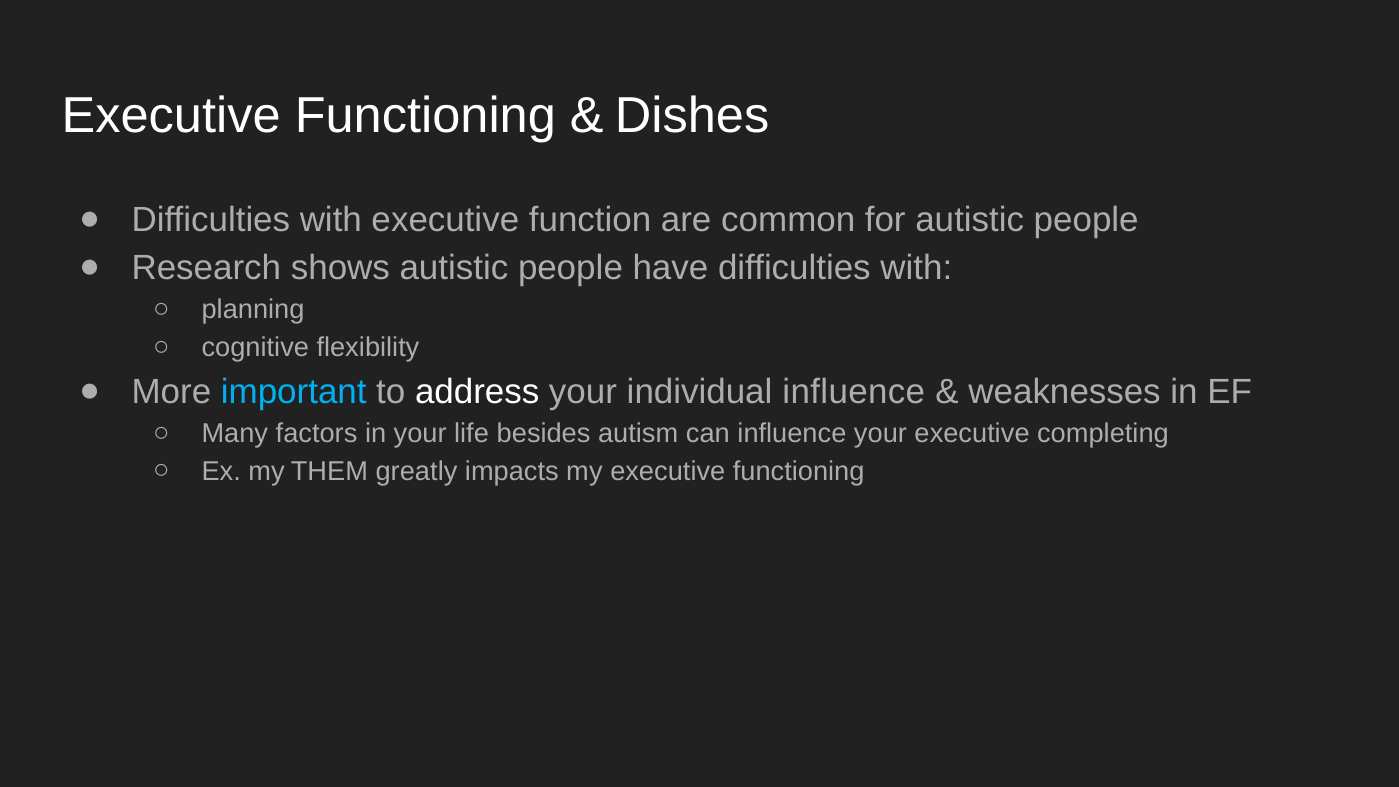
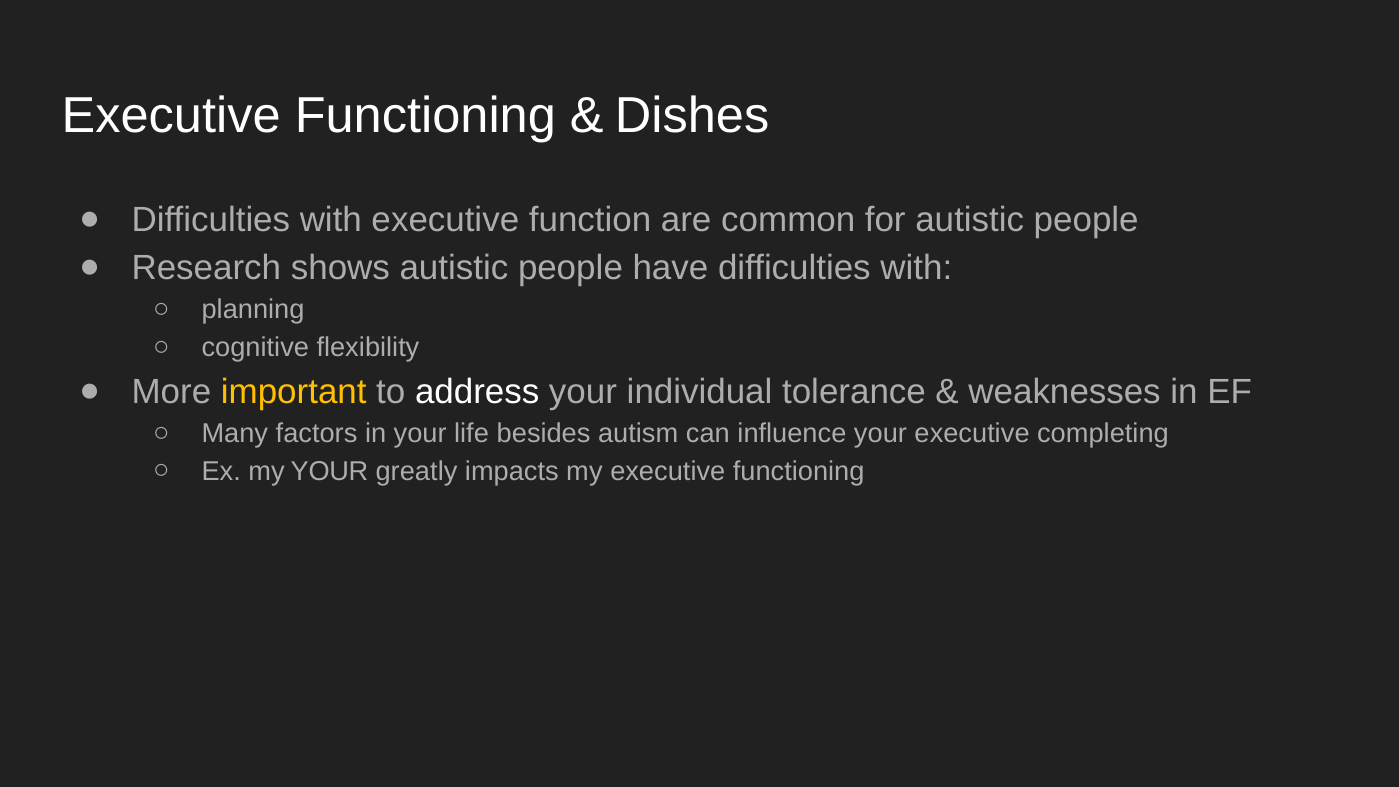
important colour: light blue -> yellow (294, 392)
individual influence: influence -> tolerance (854, 392)
my THEM: THEM -> YOUR (330, 471)
